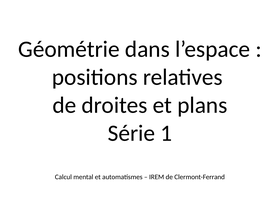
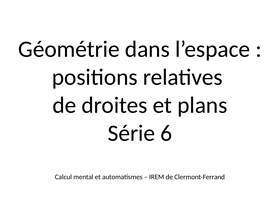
1: 1 -> 6 (166, 133)
